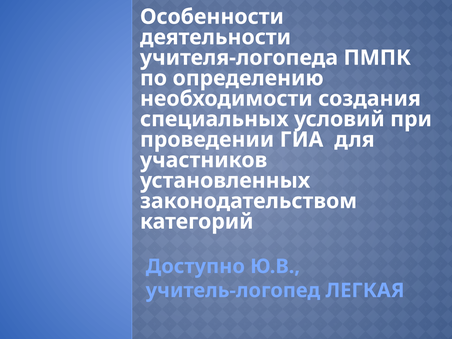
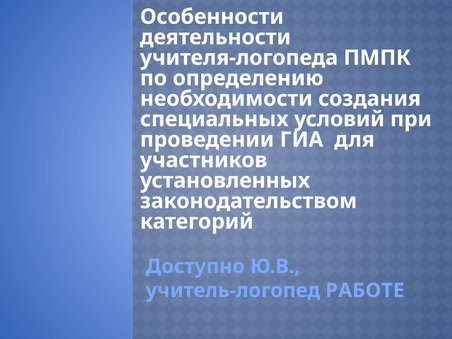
ЛЕГКАЯ: ЛЕГКАЯ -> РАБОТЕ (365, 290)
